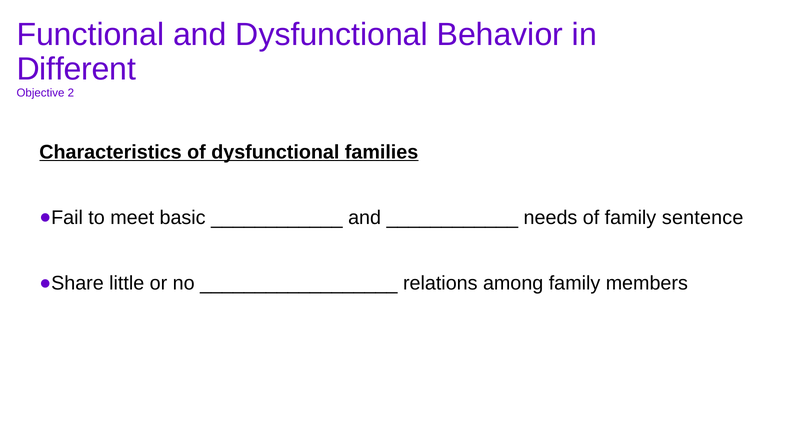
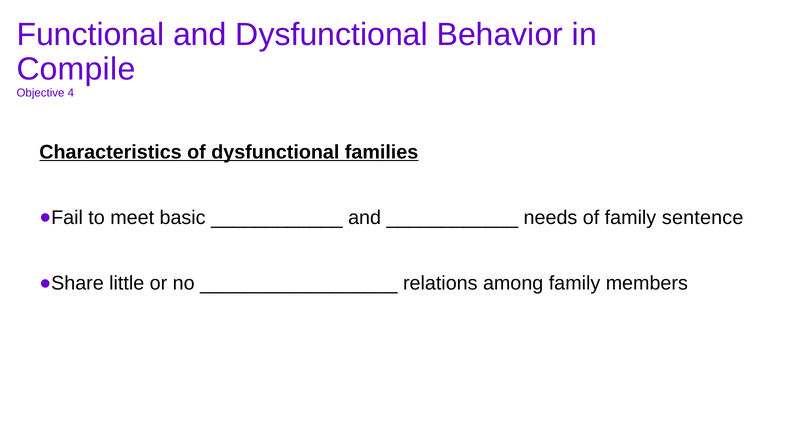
Different: Different -> Compile (76, 69)
2: 2 -> 4 (71, 93)
